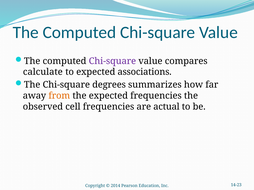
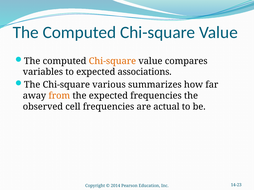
Chi-square colour: purple -> orange (112, 61)
calculate: calculate -> variables (43, 72)
degrees: degrees -> various (109, 85)
